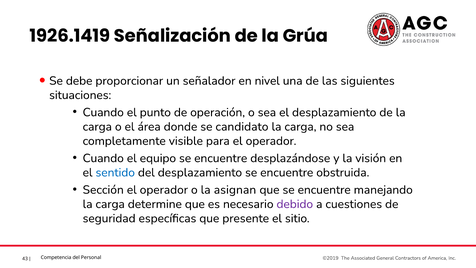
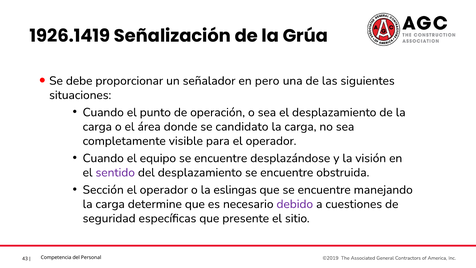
nivel: nivel -> pero (267, 81)
sentido colour: blue -> purple (115, 172)
asignan: asignan -> eslingas (235, 190)
